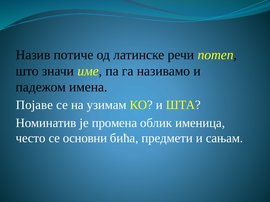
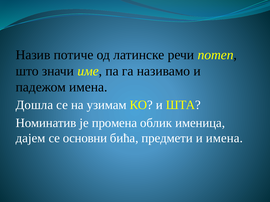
Појаве: Појаве -> Дошла (34, 105)
често: често -> дајем (31, 138)
и сањам: сањам -> имена (224, 138)
